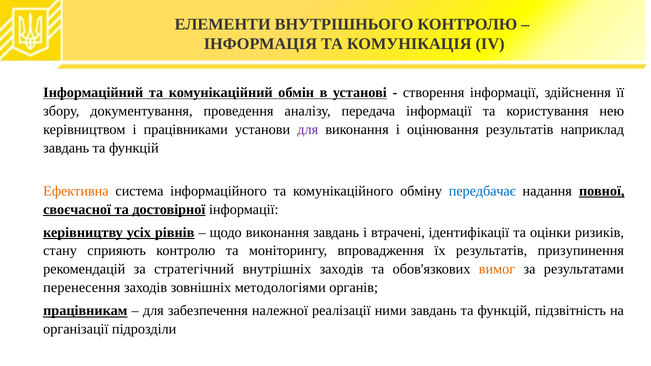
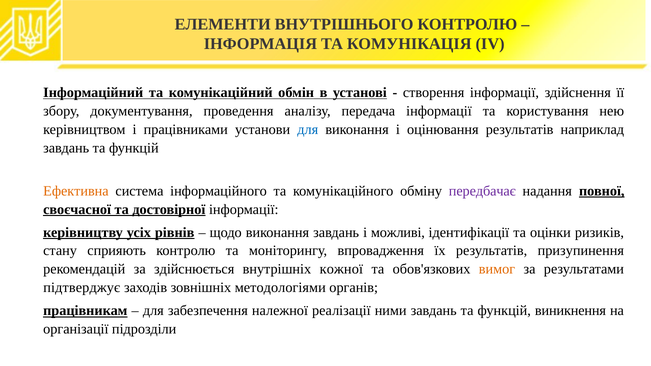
для colour: purple -> blue (308, 130)
передбачає colour: blue -> purple (482, 191)
втрачені: втрачені -> можливі (398, 232)
стратегічний: стратегічний -> здійснюється (194, 269)
внутрішніх заходів: заходів -> кожної (341, 269)
перенесення: перенесення -> підтверджує (82, 288)
підзвітність: підзвітність -> виникнення (570, 311)
